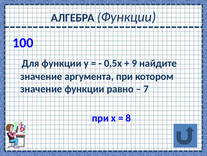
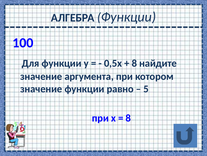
9: 9 -> 8 (134, 63)
7: 7 -> 5 (146, 89)
